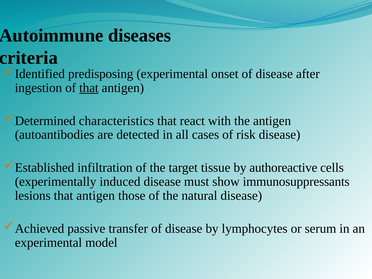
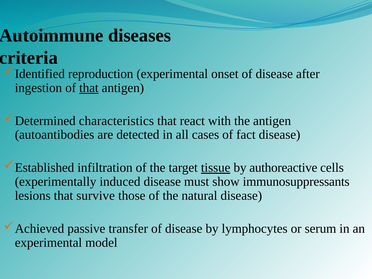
predisposing: predisposing -> reproduction (101, 74)
risk: risk -> fact (246, 135)
tissue underline: none -> present (216, 168)
lesions that antigen: antigen -> survive (96, 196)
